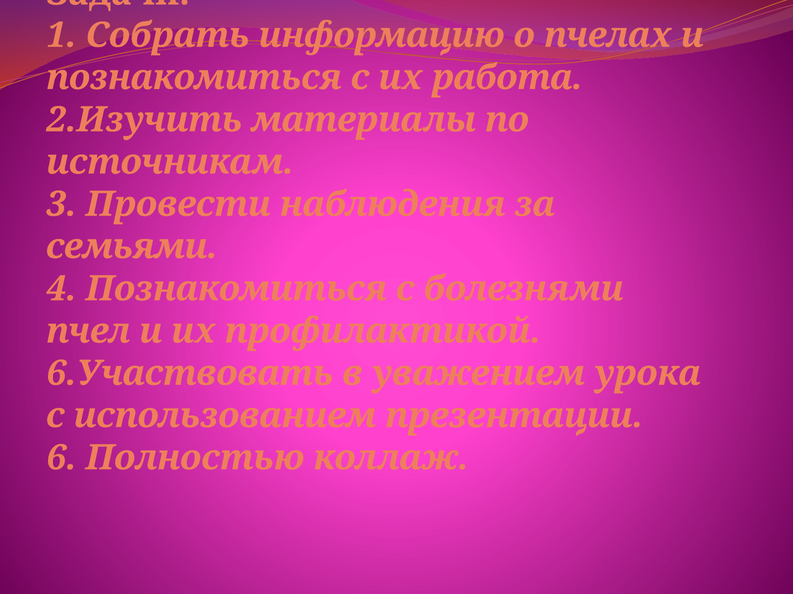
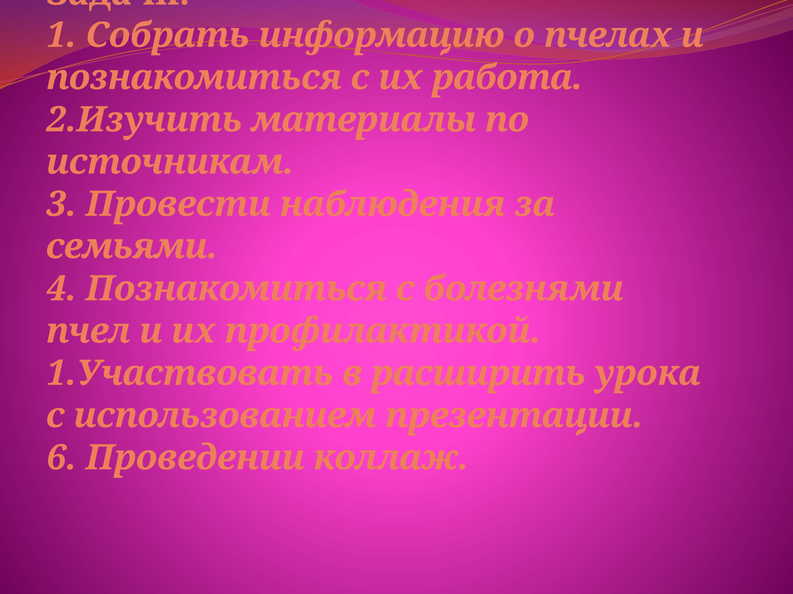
6.Участвовать: 6.Участвовать -> 1.Участвовать (190, 374)
уважением: уважением -> расширить (479, 374)
Полностью: Полностью -> Проведении (195, 458)
